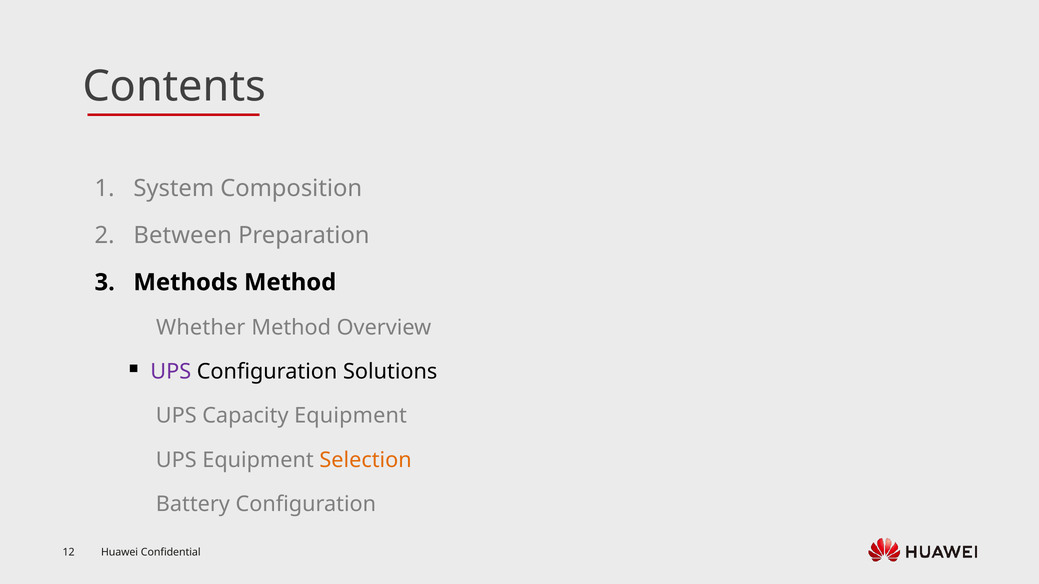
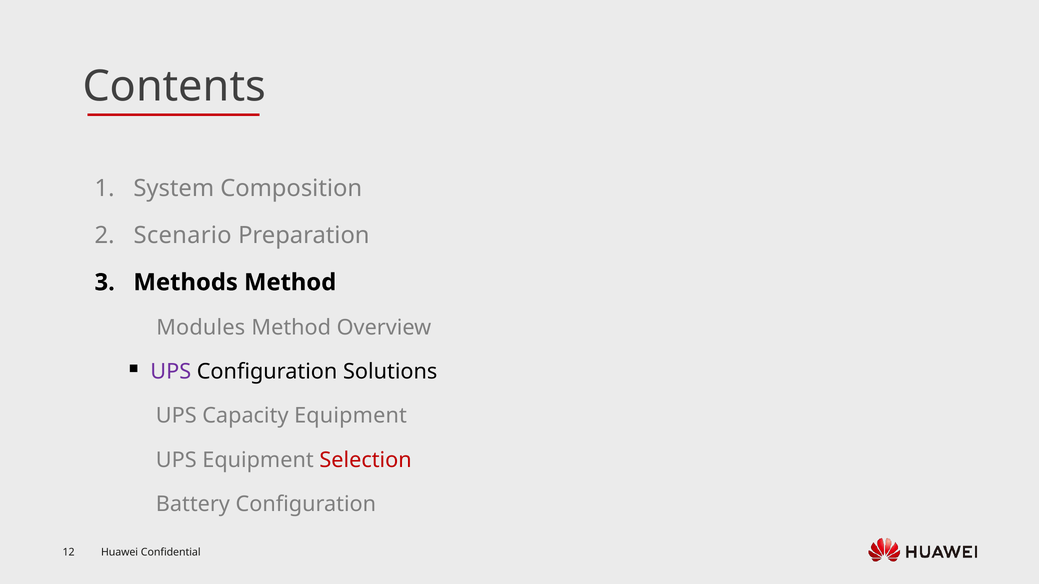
Between: Between -> Scenario (183, 235)
Whether: Whether -> Modules (201, 328)
Selection colour: orange -> red (366, 460)
